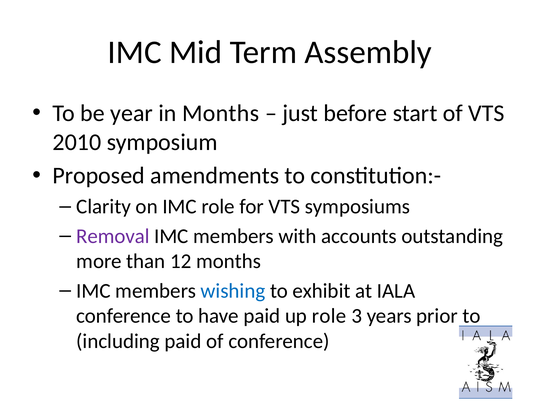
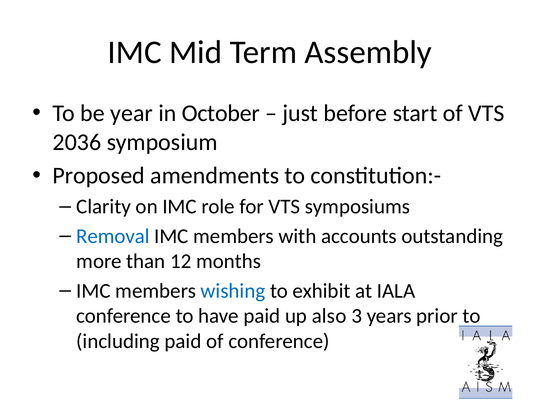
in Months: Months -> October (221, 113)
2010: 2010 -> 2036 (77, 142)
Removal colour: purple -> blue (113, 236)
up role: role -> also (329, 316)
